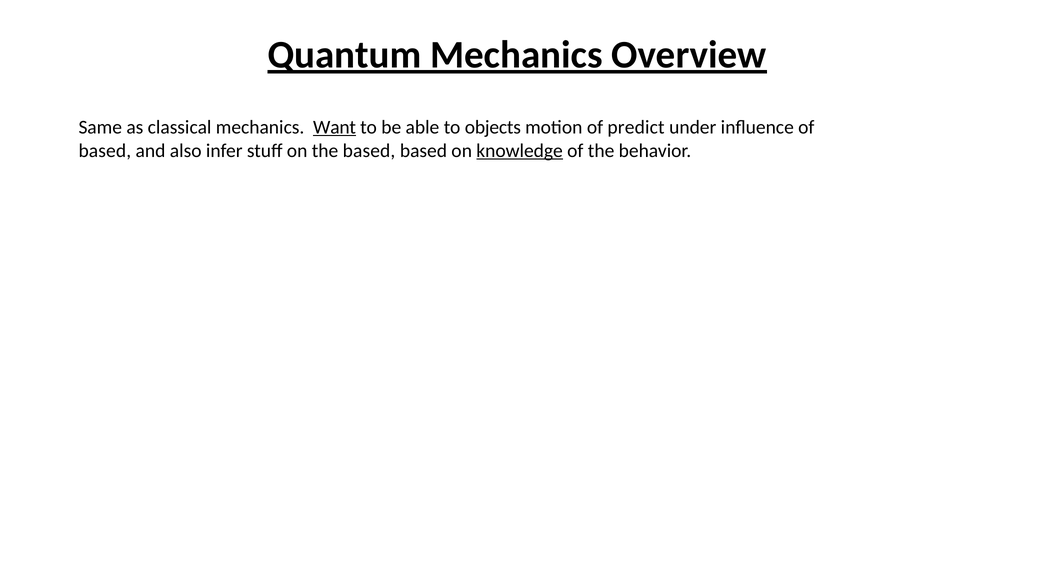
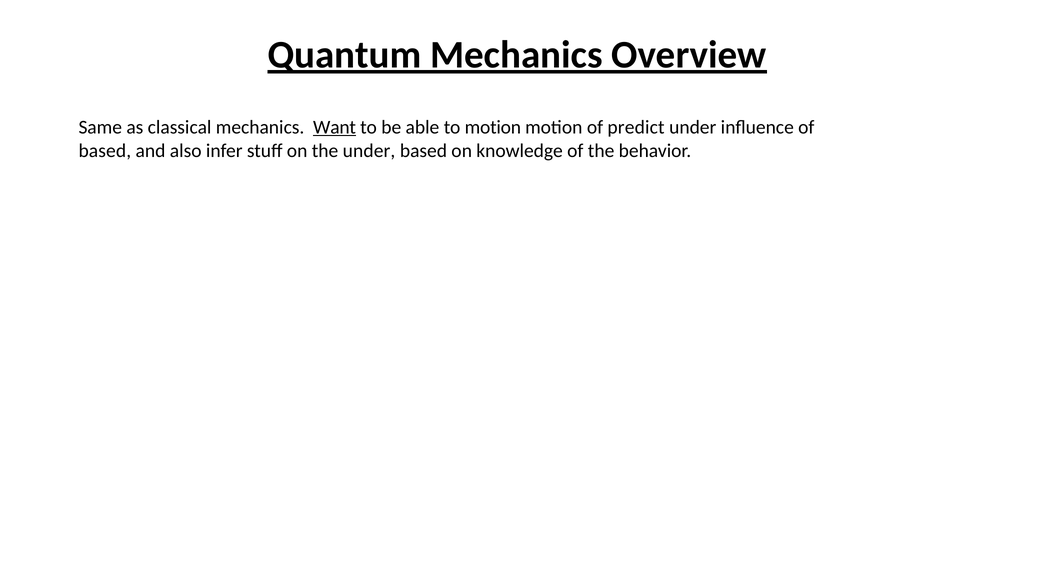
to objects: objects -> motion (493, 127)
the based: based -> under (369, 151)
knowledge underline: present -> none (520, 151)
